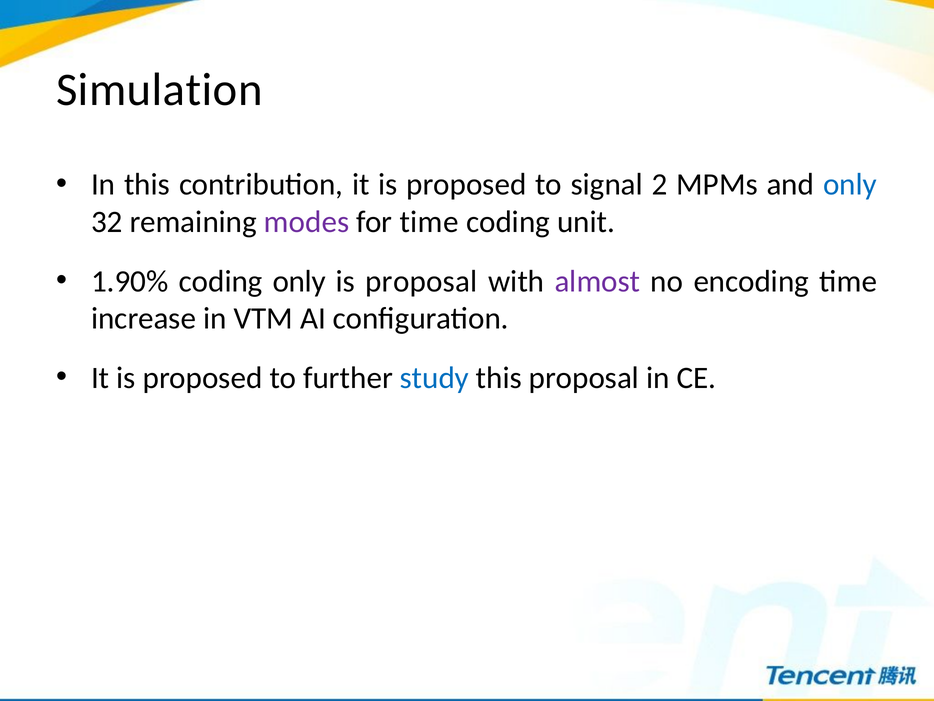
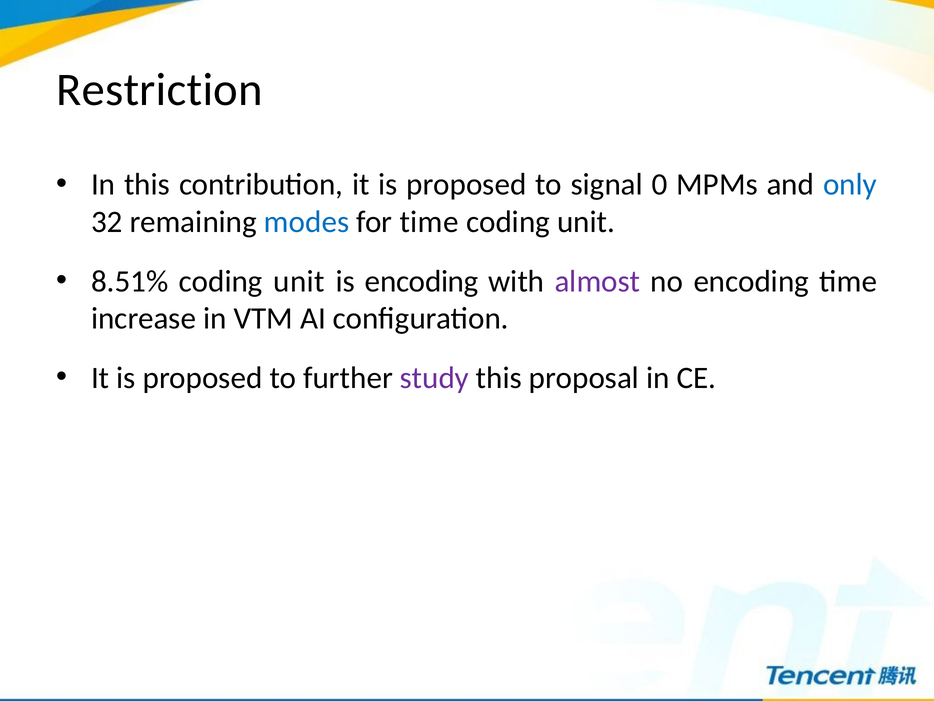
Simulation: Simulation -> Restriction (159, 90)
2: 2 -> 0 (660, 185)
modes colour: purple -> blue (307, 222)
1.90%: 1.90% -> 8.51% (130, 281)
only: only -> unit (299, 281)
is proposal: proposal -> encoding (422, 281)
study colour: blue -> purple (434, 378)
